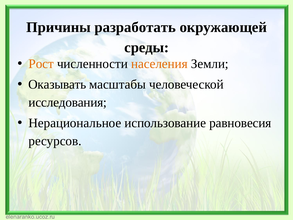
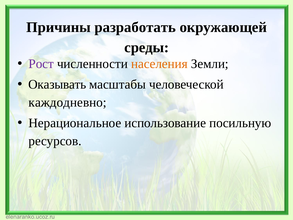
Рост colour: orange -> purple (41, 64)
исследования: исследования -> каждодневно (68, 102)
равновесия: равновесия -> посильную (240, 123)
